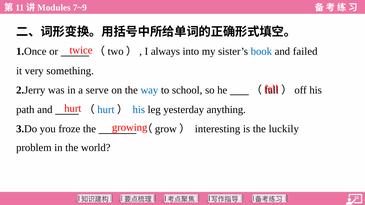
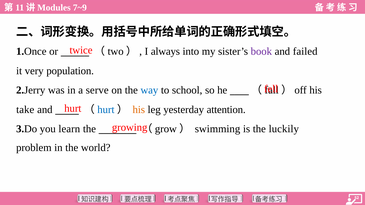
book colour: blue -> purple (261, 52)
something: something -> population (70, 71)
path: path -> take (25, 110)
his colour: blue -> orange (139, 110)
anything: anything -> attention (226, 110)
froze: froze -> learn (69, 129)
interesting: interesting -> swimming (218, 129)
